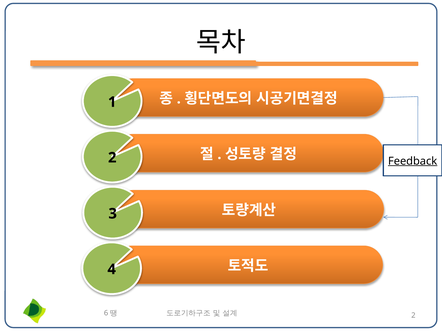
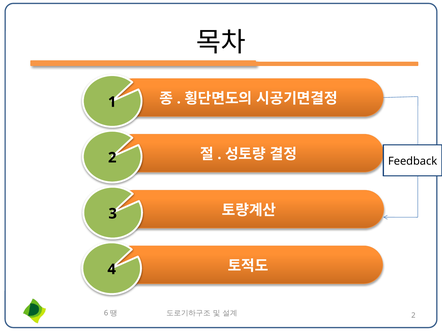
Feedback underline: present -> none (413, 161)
